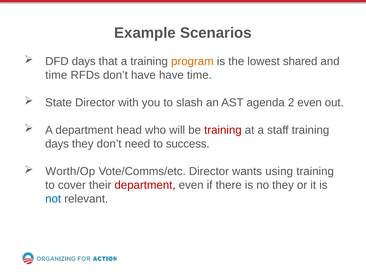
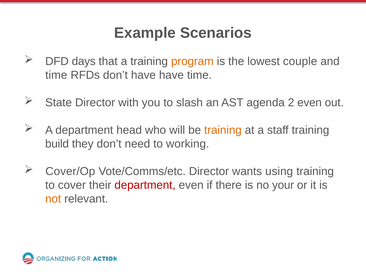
shared: shared -> couple (300, 61)
training colour: red -> orange (223, 130)
days: days -> build (57, 144)
success: success -> working (188, 144)
Worth/Op: Worth/Op -> Cover/Op (70, 171)
no they: they -> your (283, 185)
not colour: blue -> orange (53, 199)
